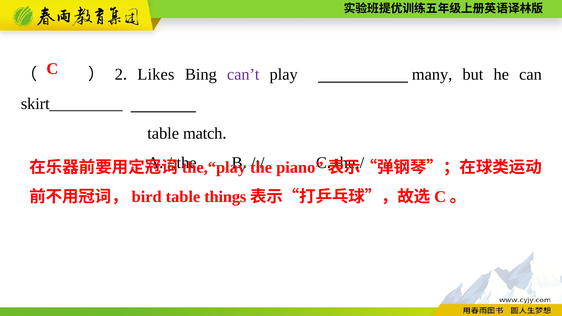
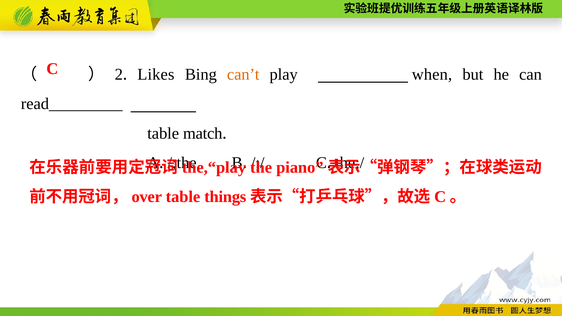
can’t colour: purple -> orange (243, 74)
many: many -> when (432, 74)
skirt_________: skirt_________ -> read_________ (72, 104)
bird: bird -> over (147, 197)
